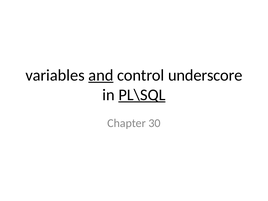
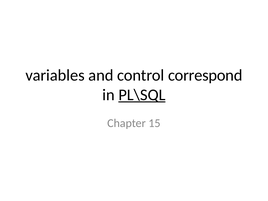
and underline: present -> none (101, 75)
underscore: underscore -> correspond (205, 75)
30: 30 -> 15 (155, 123)
